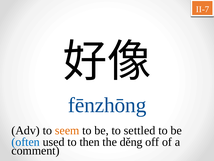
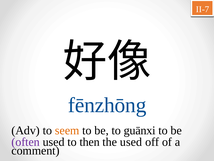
settled: settled -> guānxi (140, 130)
often colour: blue -> purple (26, 142)
the děng: děng -> used (131, 142)
